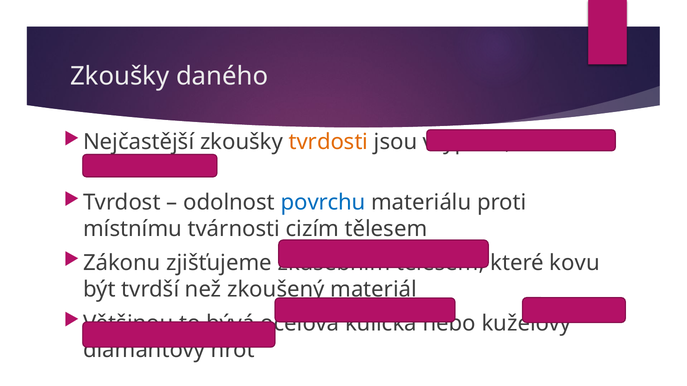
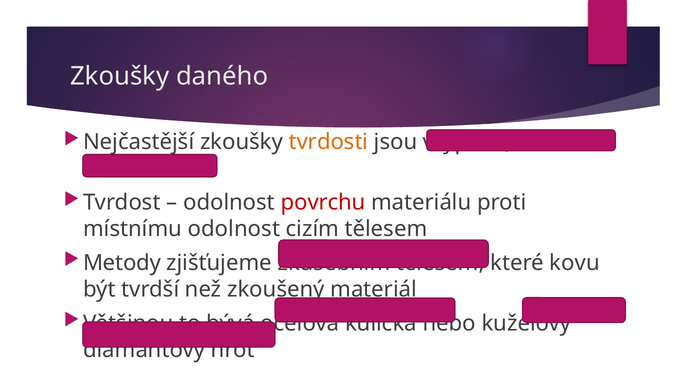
povrchu colour: blue -> red (323, 203)
místnímu tvárnosti: tvárnosti -> odolnost (234, 229)
Zákonu: Zákonu -> Metody (122, 263)
